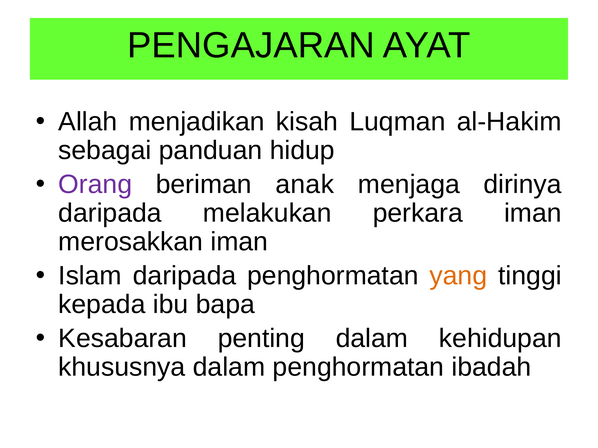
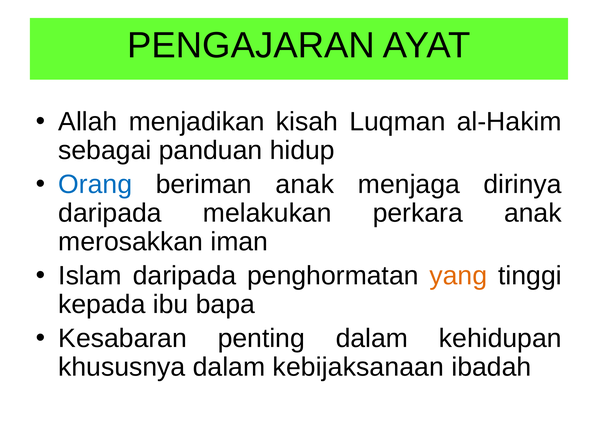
Orang colour: purple -> blue (95, 185)
perkara iman: iman -> anak (533, 213)
dalam penghormatan: penghormatan -> kebijaksanaan (358, 368)
